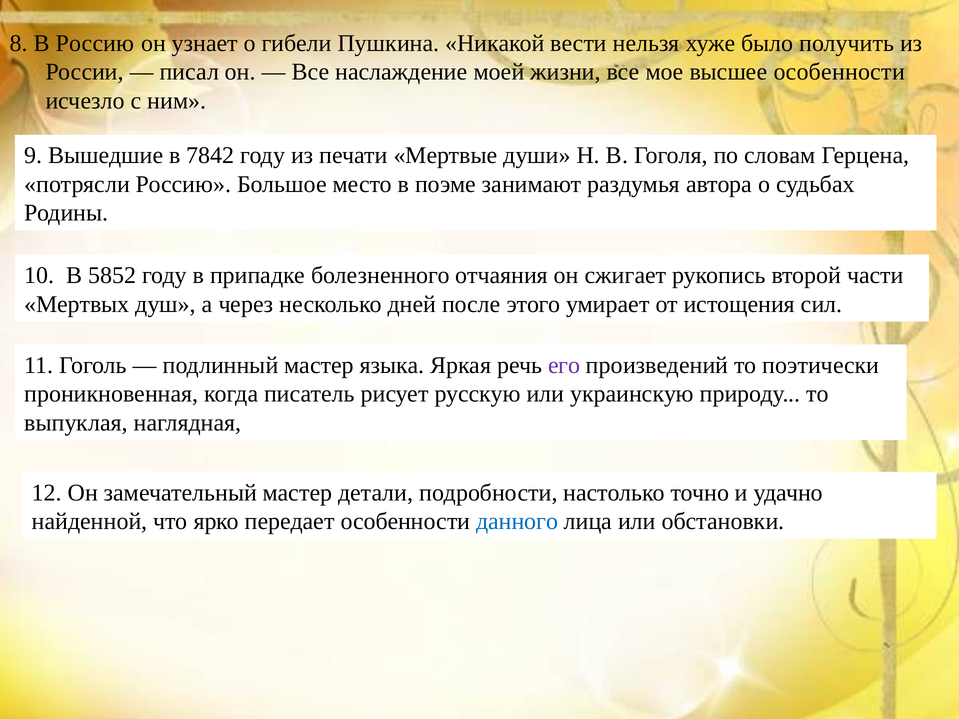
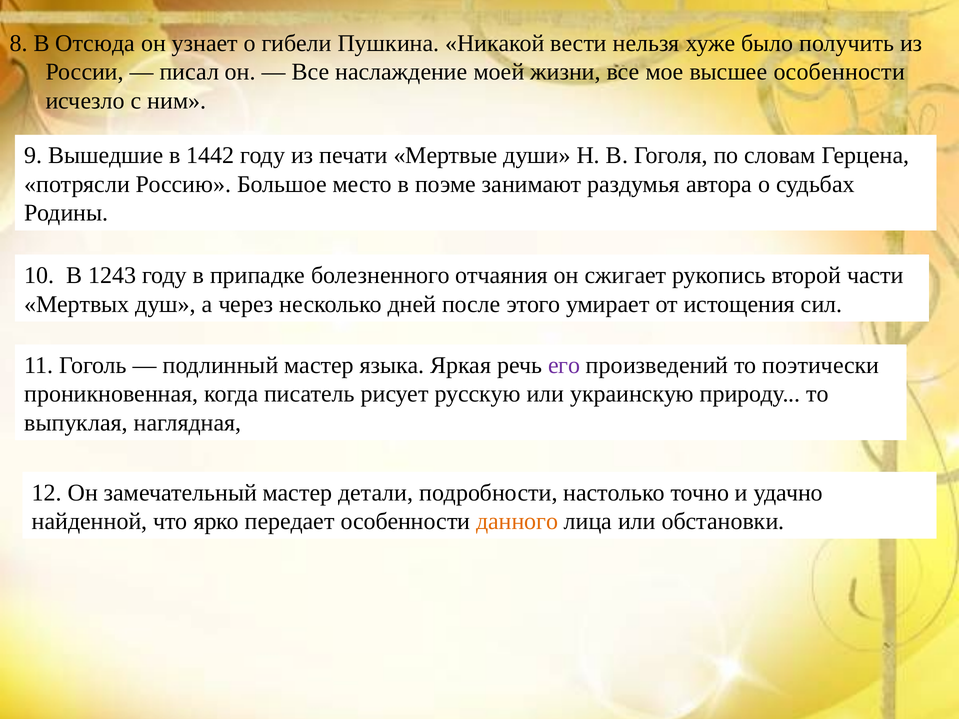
В Россию: Россию -> Отсюда (95, 43)
7842: 7842 -> 1442 (210, 156)
5852: 5852 -> 1243 (112, 275)
данного colour: blue -> orange (517, 522)
